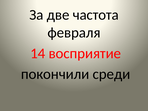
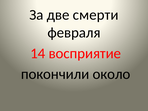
частота: частота -> смерти (96, 15)
среди: среди -> около (111, 74)
